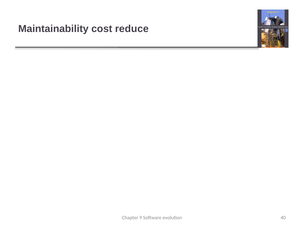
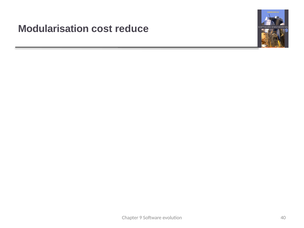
Maintainability: Maintainability -> Modularisation (53, 29)
